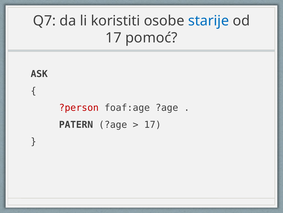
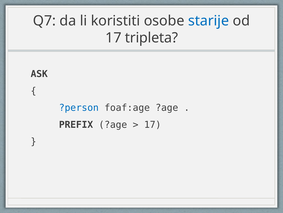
pomoć: pomoć -> tripleta (151, 38)
?person colour: red -> blue (79, 107)
PATERN: PATERN -> PREFIX (76, 124)
